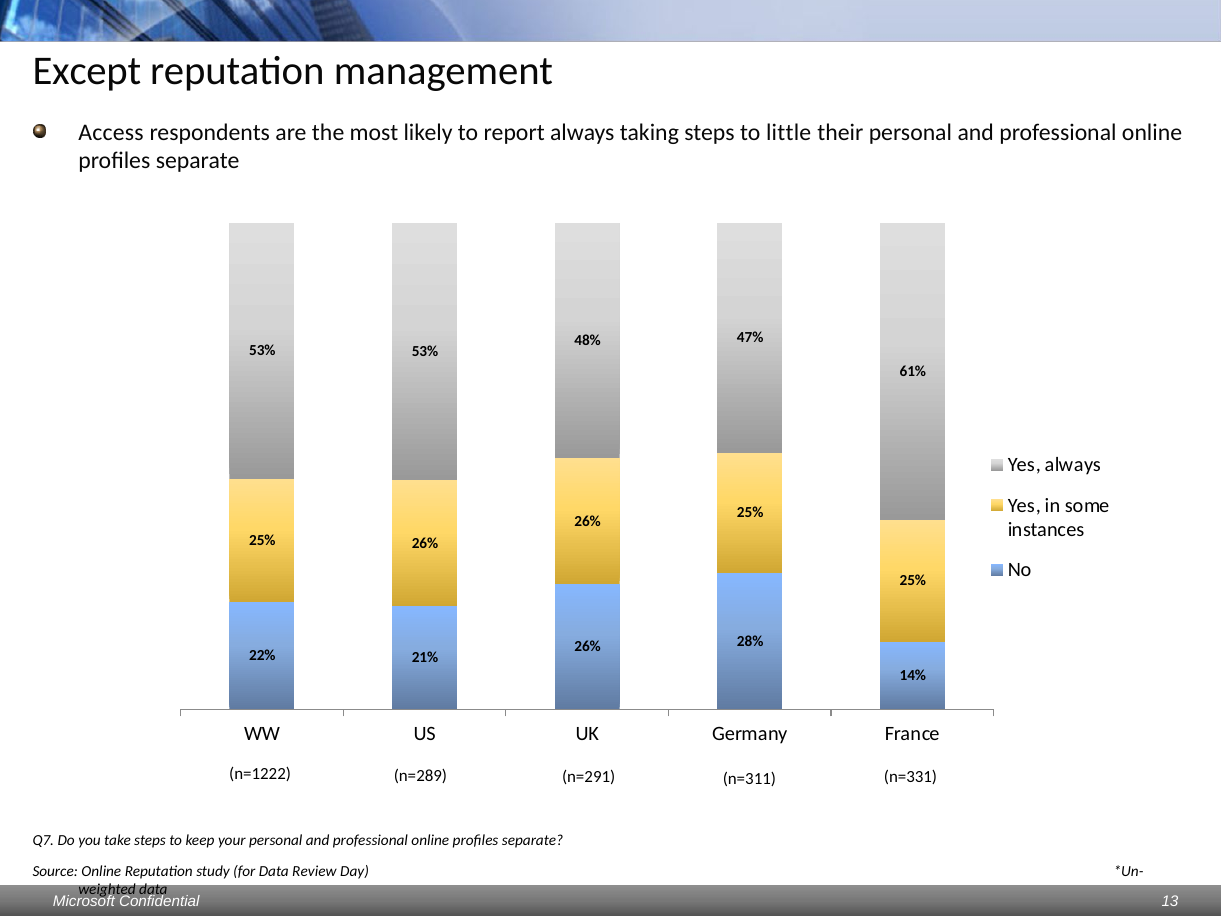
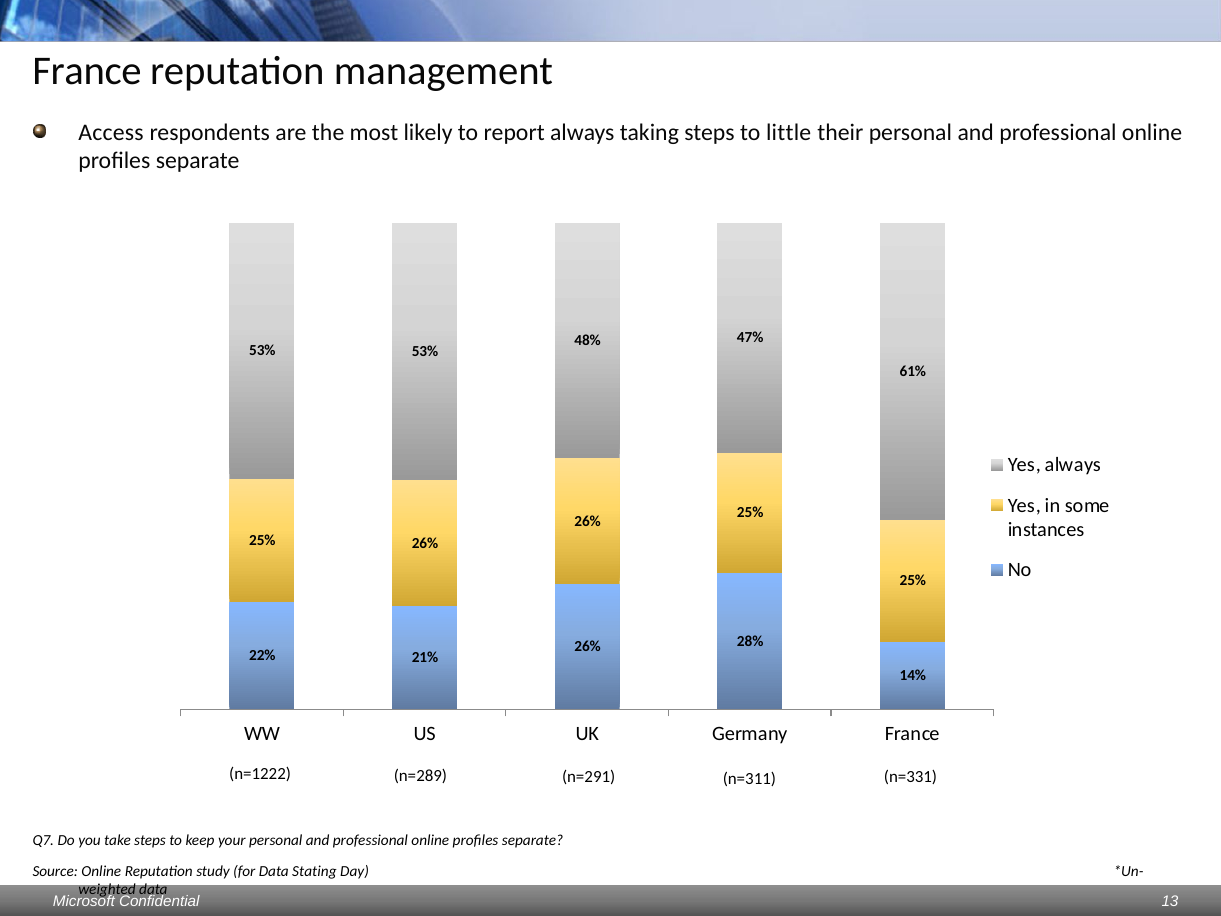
Except: Except -> France (87, 71)
Review: Review -> Stating (314, 871)
